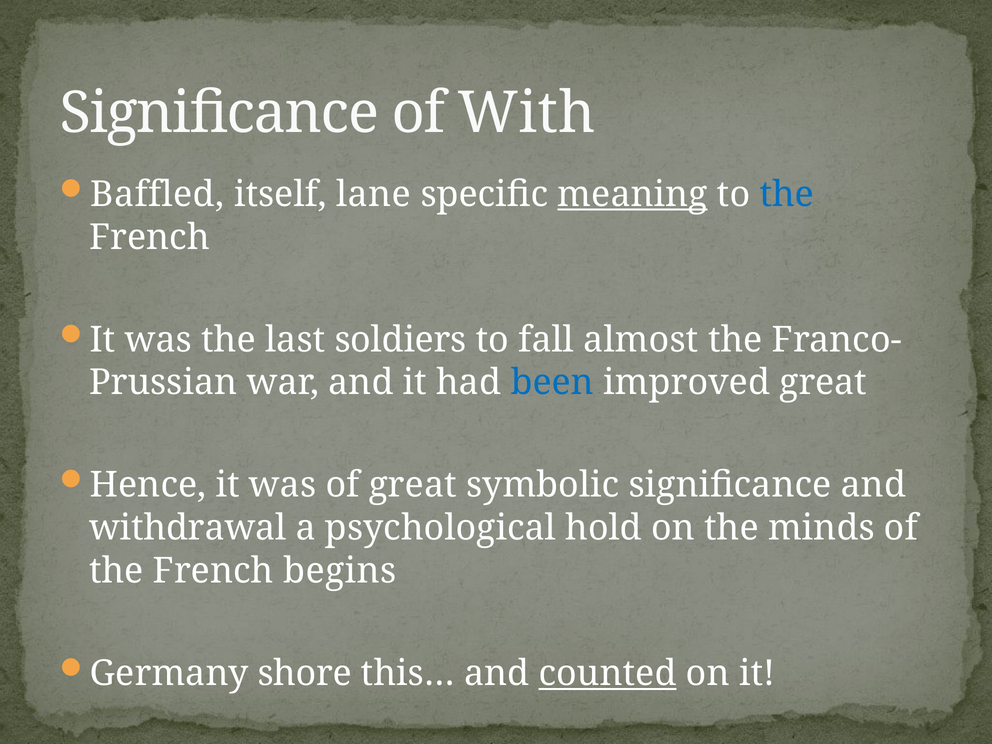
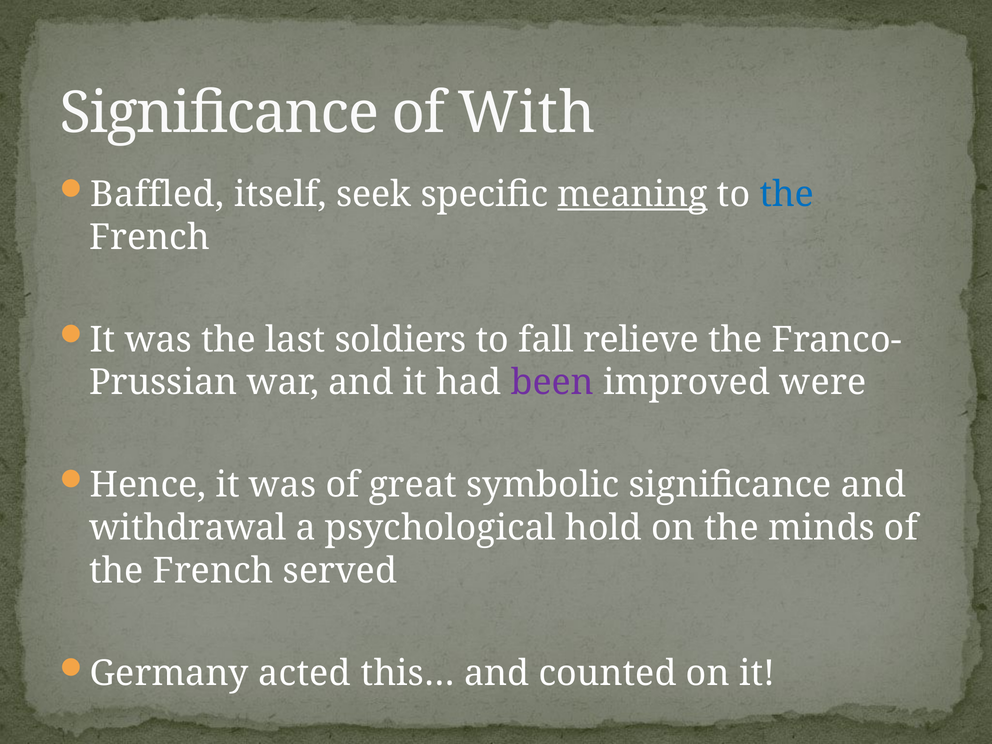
lane: lane -> seek (374, 194)
almost: almost -> relieve (641, 340)
been colour: blue -> purple (552, 383)
improved great: great -> were (823, 383)
begins: begins -> served (340, 571)
shore: shore -> acted (305, 674)
counted underline: present -> none (608, 674)
